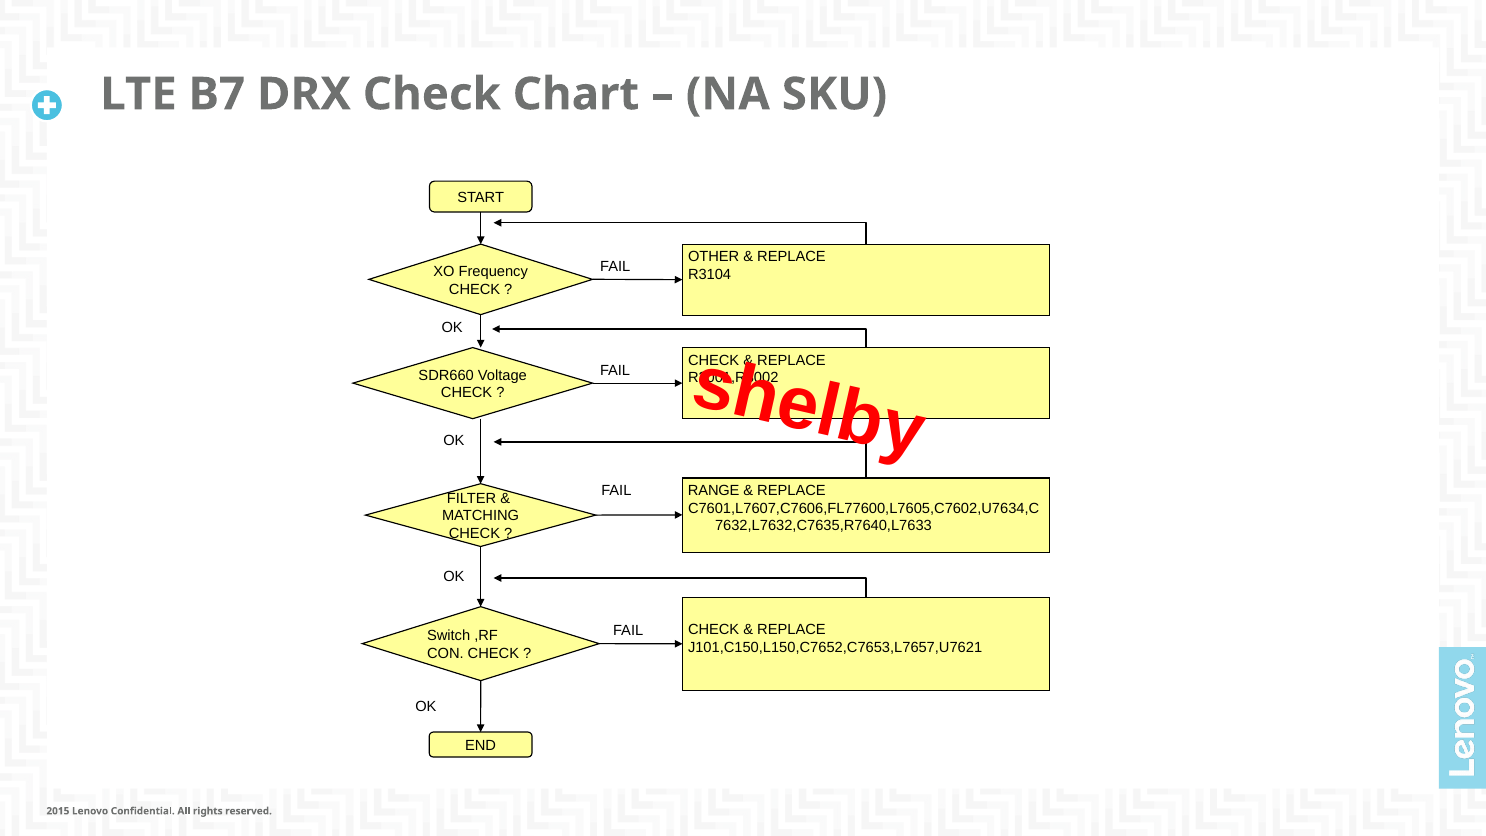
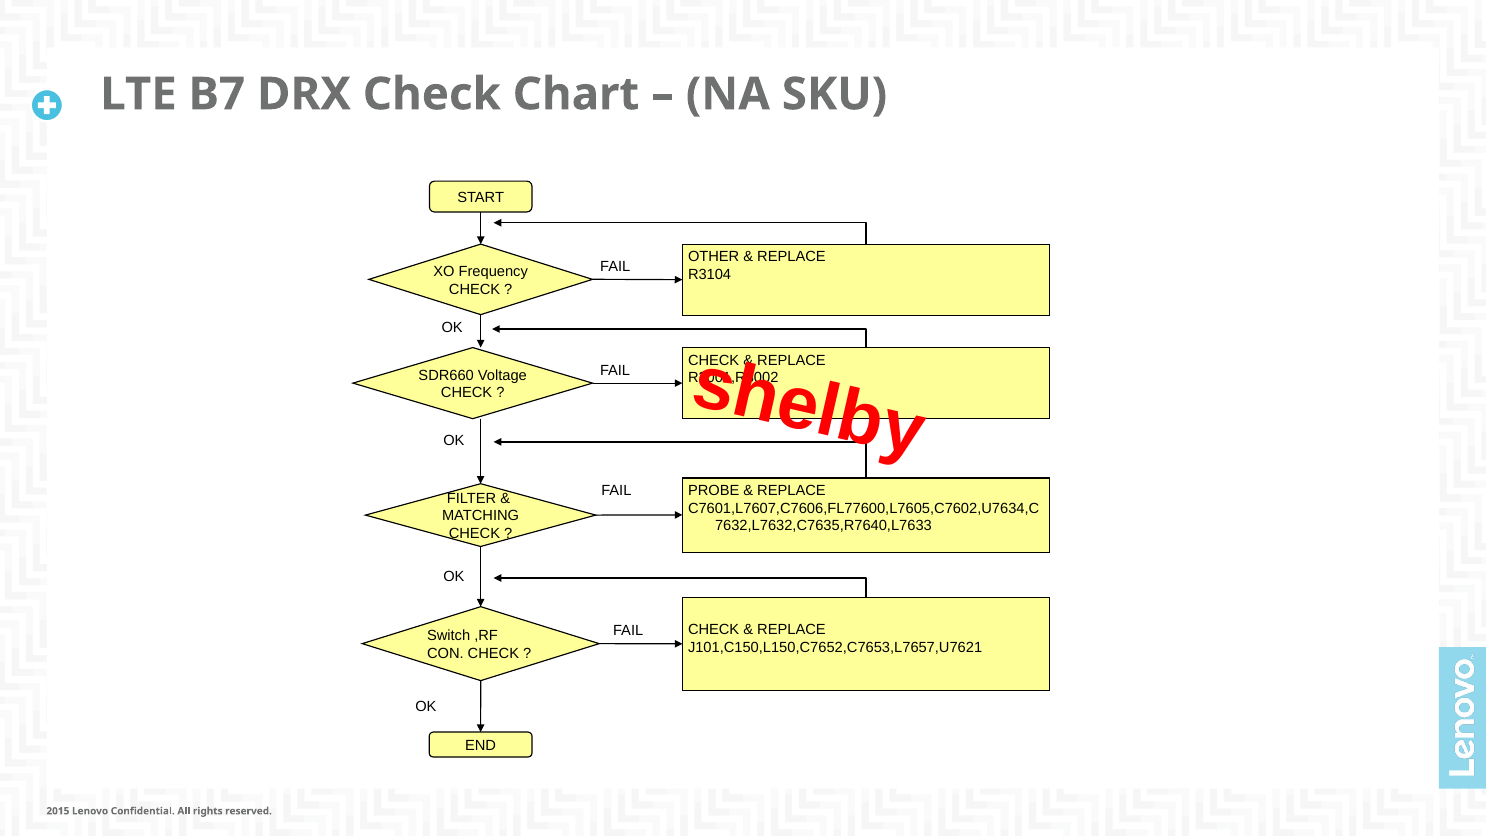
RANGE: RANGE -> PROBE (714, 491)
